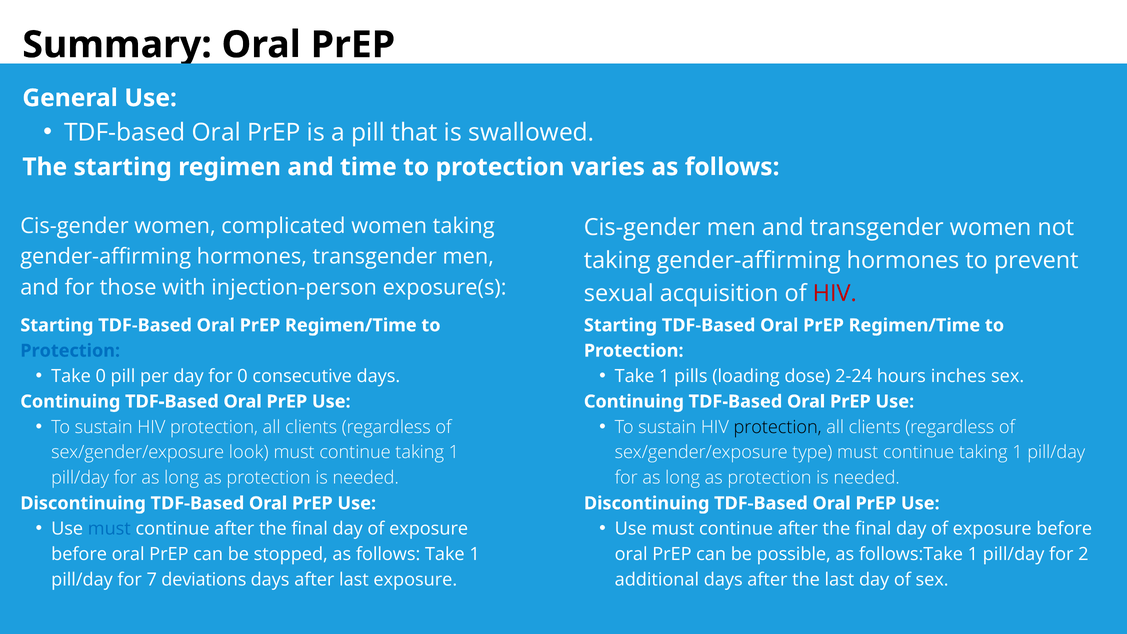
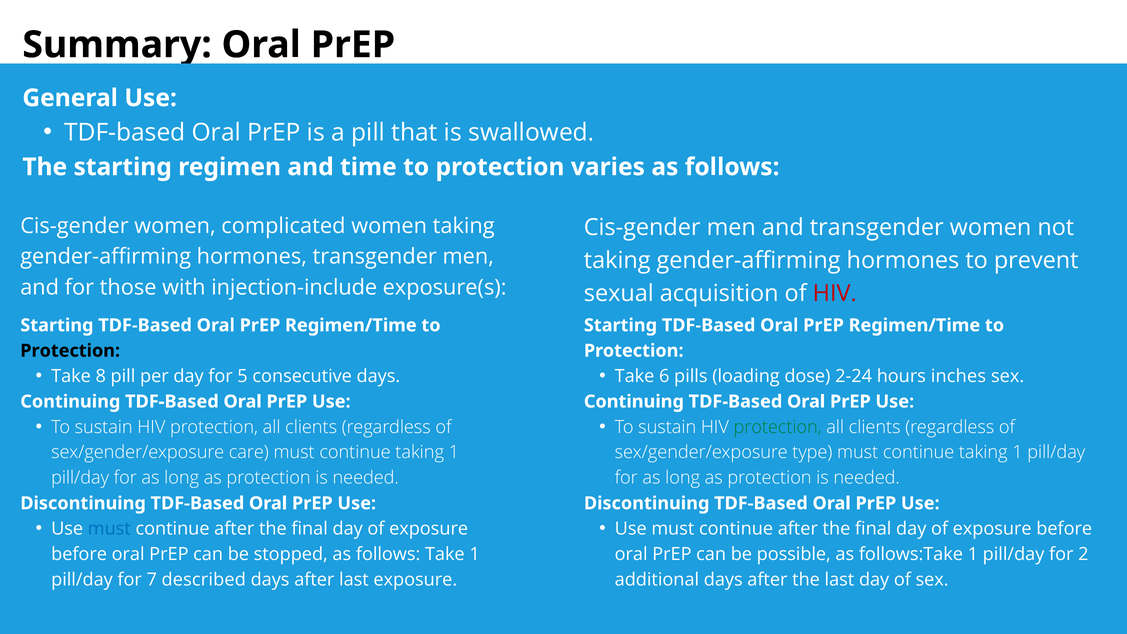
injection-person: injection-person -> injection-include (294, 287)
Protection colour: blue -> black (70, 351)
Take 0: 0 -> 8 (101, 376)
for 0: 0 -> 5 (243, 376)
1: 1 -> 6 (664, 376)
protection colour: black -> green (778, 427)
look: look -> care (249, 452)
deviations: deviations -> described (204, 580)
